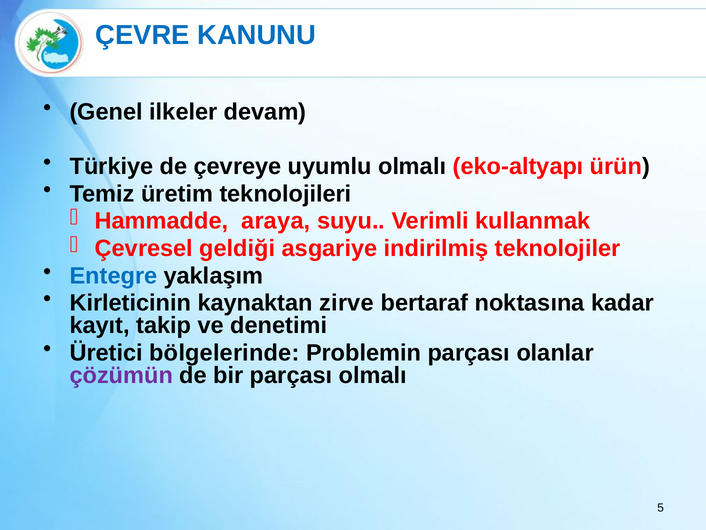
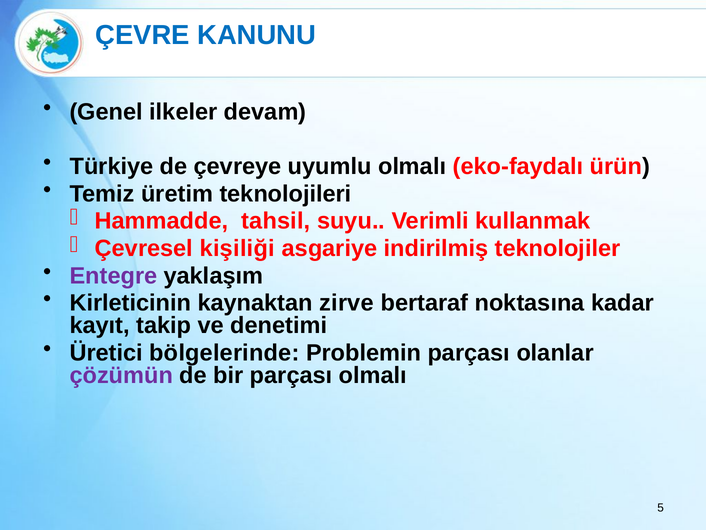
eko-altyapı: eko-altyapı -> eko-faydalı (518, 166)
araya: araya -> tahsil (276, 221)
geldiği: geldiği -> kişiliği (237, 248)
Entegre colour: blue -> purple (113, 275)
